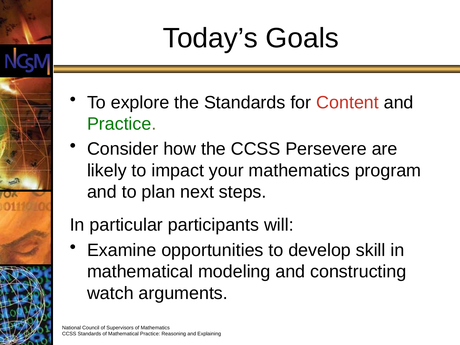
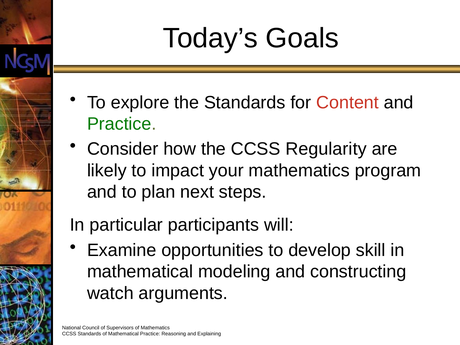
Persevere: Persevere -> Regularity (326, 149)
